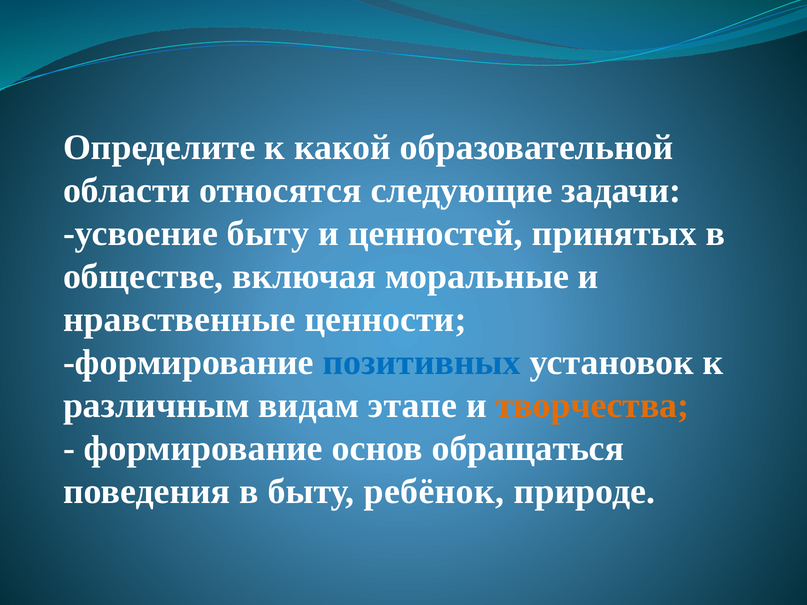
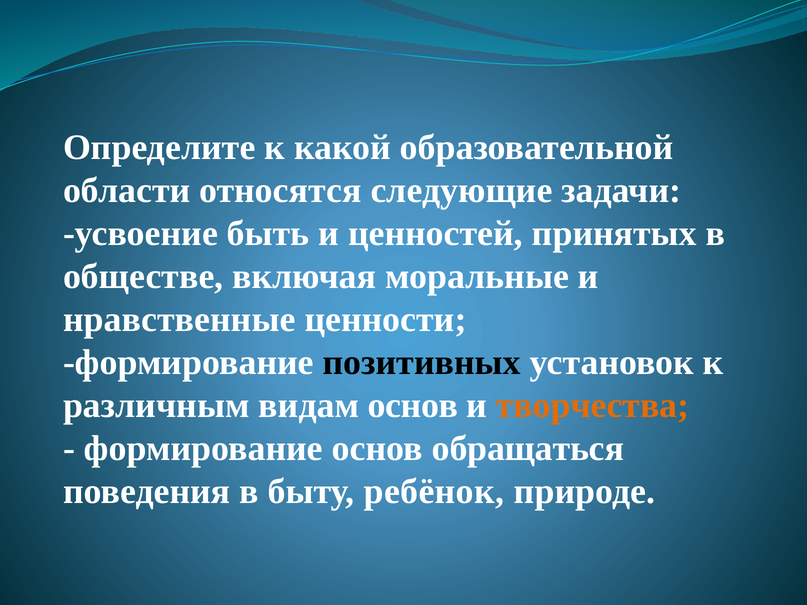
усвоение быту: быту -> быть (268, 233)
позитивных colour: blue -> black (422, 362)
видам этапе: этапе -> основ (413, 406)
